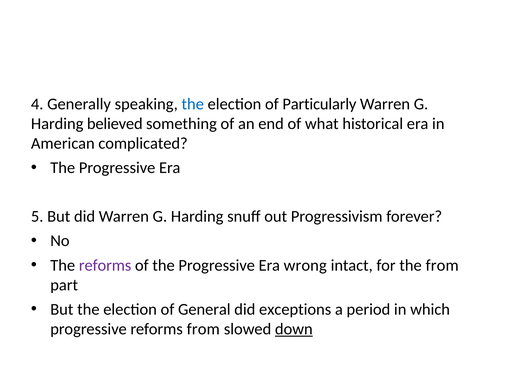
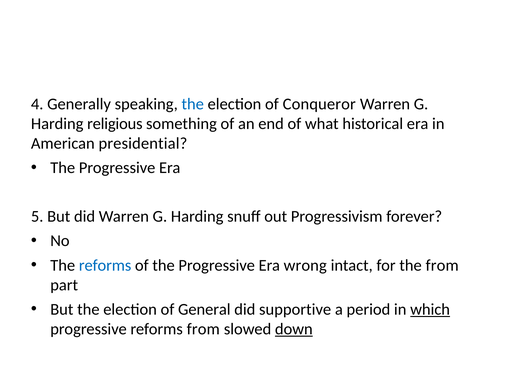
Particularly: Particularly -> Conqueror (319, 104)
believed: believed -> religious (115, 124)
complicated: complicated -> presidential (143, 143)
reforms colour: purple -> blue (105, 265)
exceptions: exceptions -> supportive (295, 309)
which underline: none -> present (430, 309)
